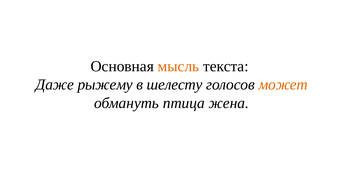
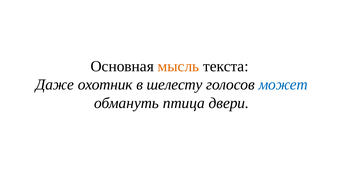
рыжему: рыжему -> охотник (105, 85)
может colour: orange -> blue (283, 85)
жена: жена -> двери (229, 103)
